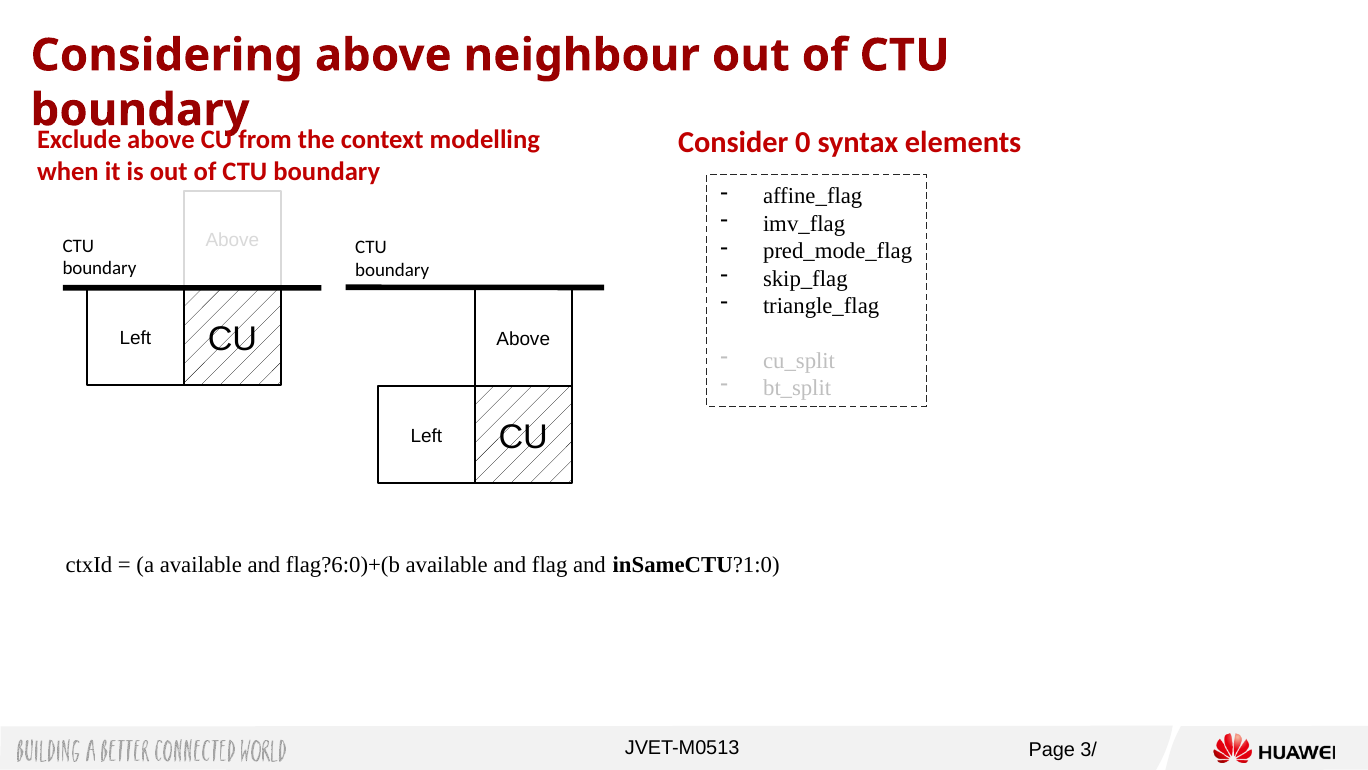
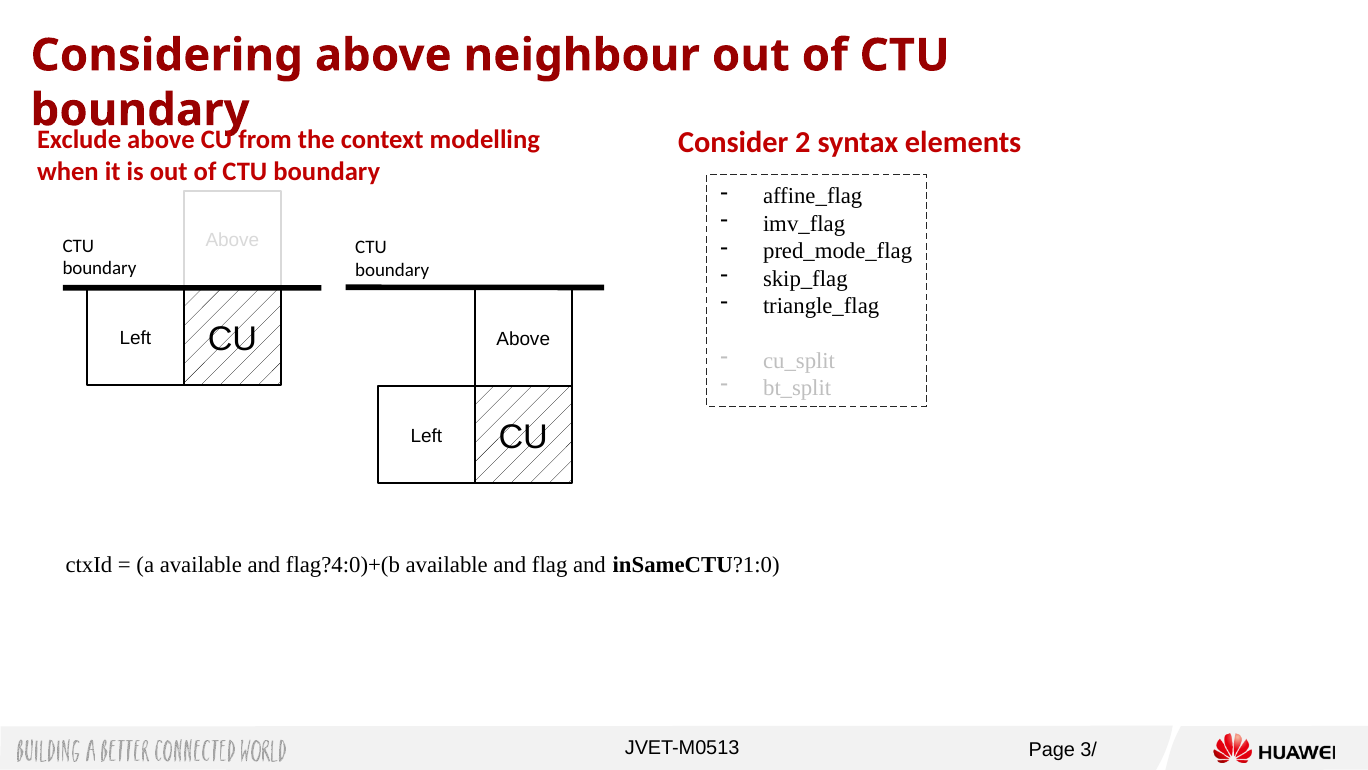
0: 0 -> 2 (803, 143)
flag?6:0)+(b: flag?6:0)+(b -> flag?4:0)+(b (343, 565)
